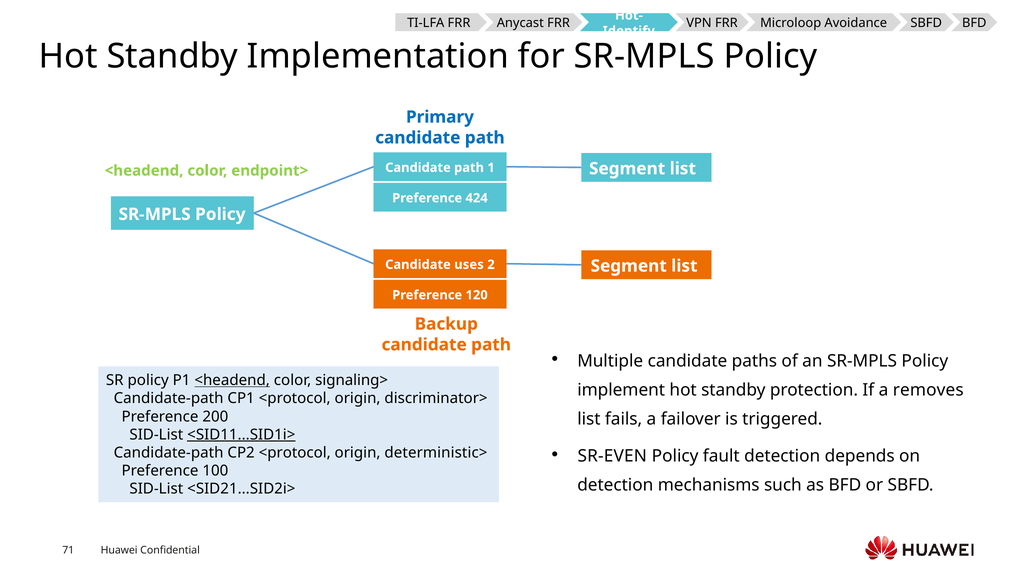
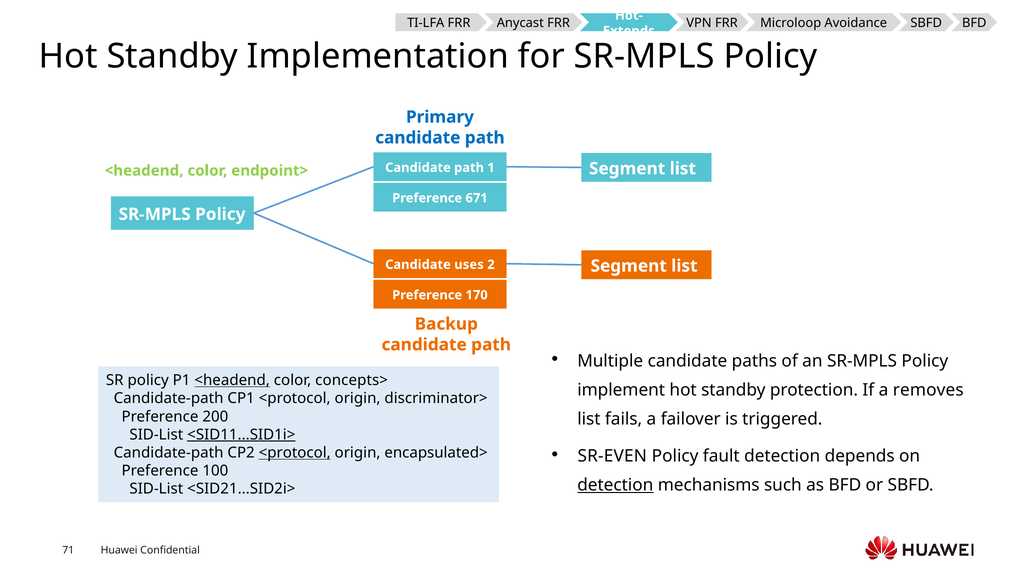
Identify: Identify -> Extends (629, 31)
424: 424 -> 671 (477, 198)
120: 120 -> 170 (477, 295)
signaling>: signaling> -> concepts> (352, 380)
<protocol underline: none -> present (295, 453)
deterministic>: deterministic> -> encapsulated> (436, 453)
detection underline: none -> present (615, 485)
